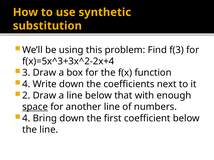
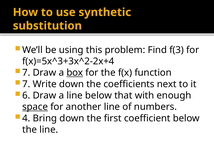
3: 3 -> 7 (26, 73)
box underline: none -> present (75, 73)
4: 4 -> 7 (26, 84)
2: 2 -> 6 (26, 96)
